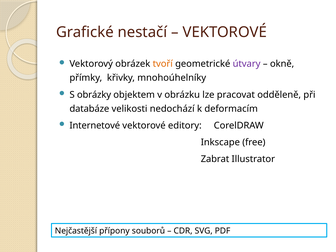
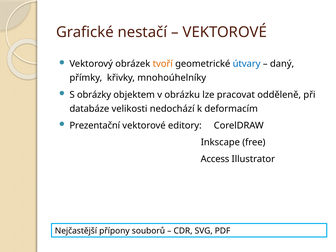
útvary colour: purple -> blue (247, 64)
okně: okně -> daný (282, 64)
Internetové: Internetové -> Prezentační (95, 125)
Zabrat: Zabrat -> Access (215, 159)
